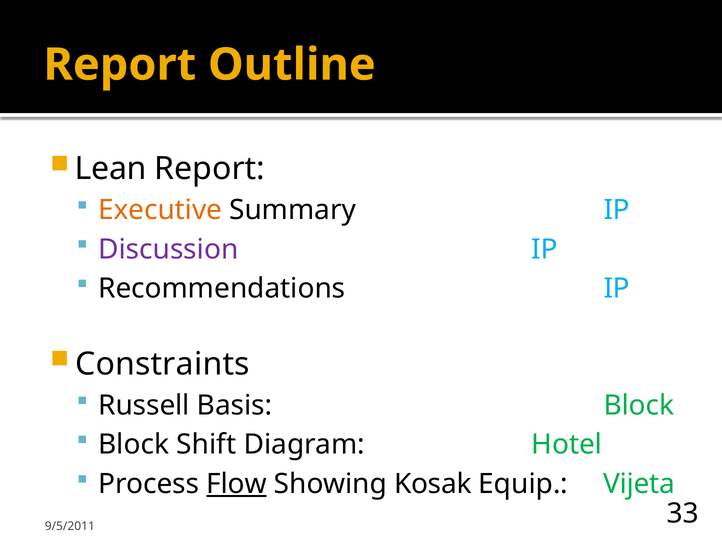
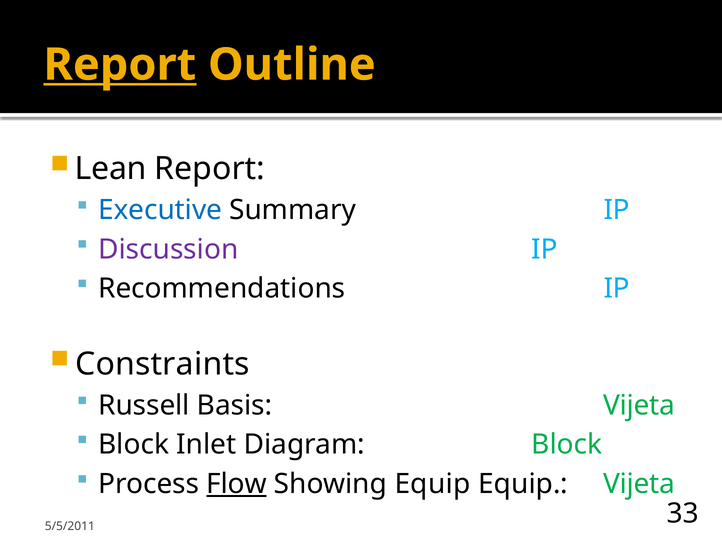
Report underline: none -> present (120, 65)
Executive colour: orange -> blue (160, 210)
Basis Block: Block -> Vijeta (639, 406)
Shift: Shift -> Inlet (206, 445)
Diagram Hotel: Hotel -> Block (567, 445)
Showing Kosak: Kosak -> Equip (433, 484)
9/5/2011: 9/5/2011 -> 5/5/2011 (70, 527)
